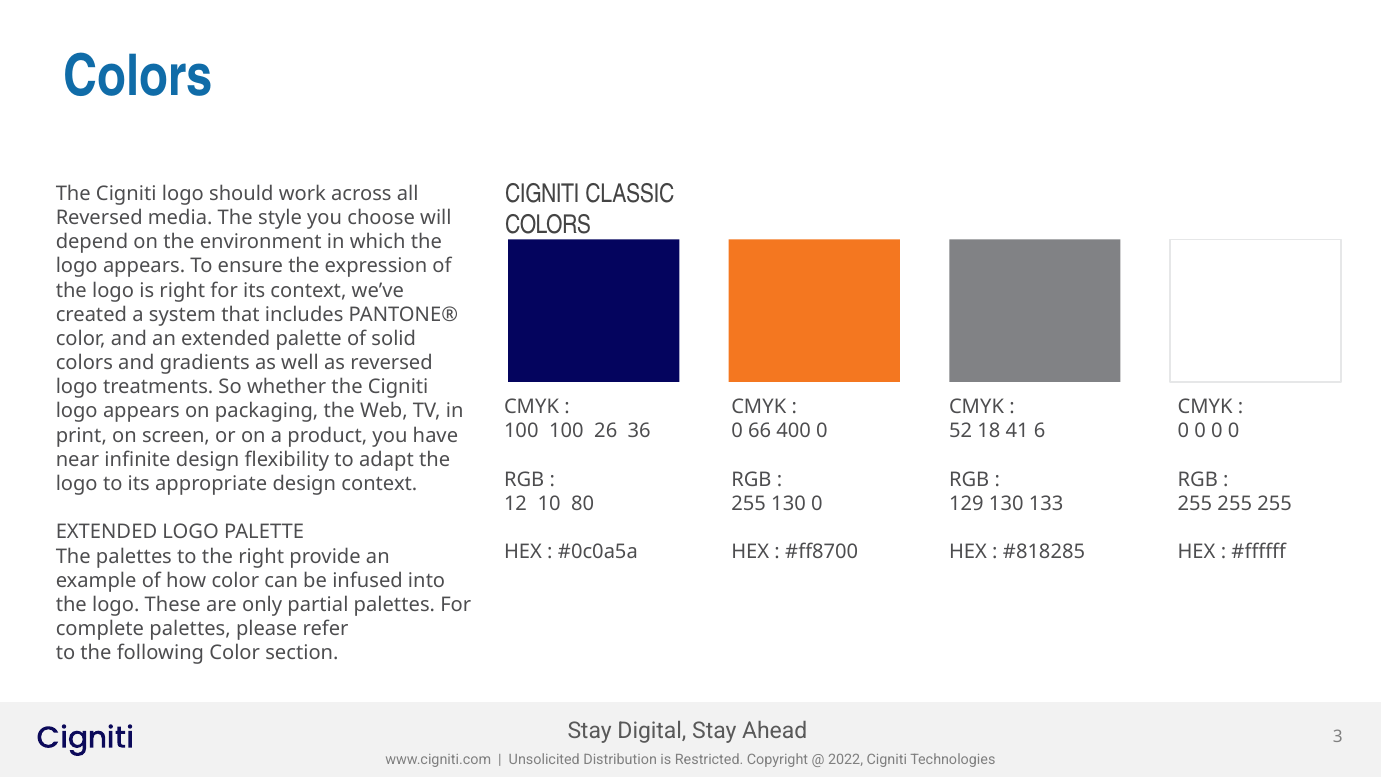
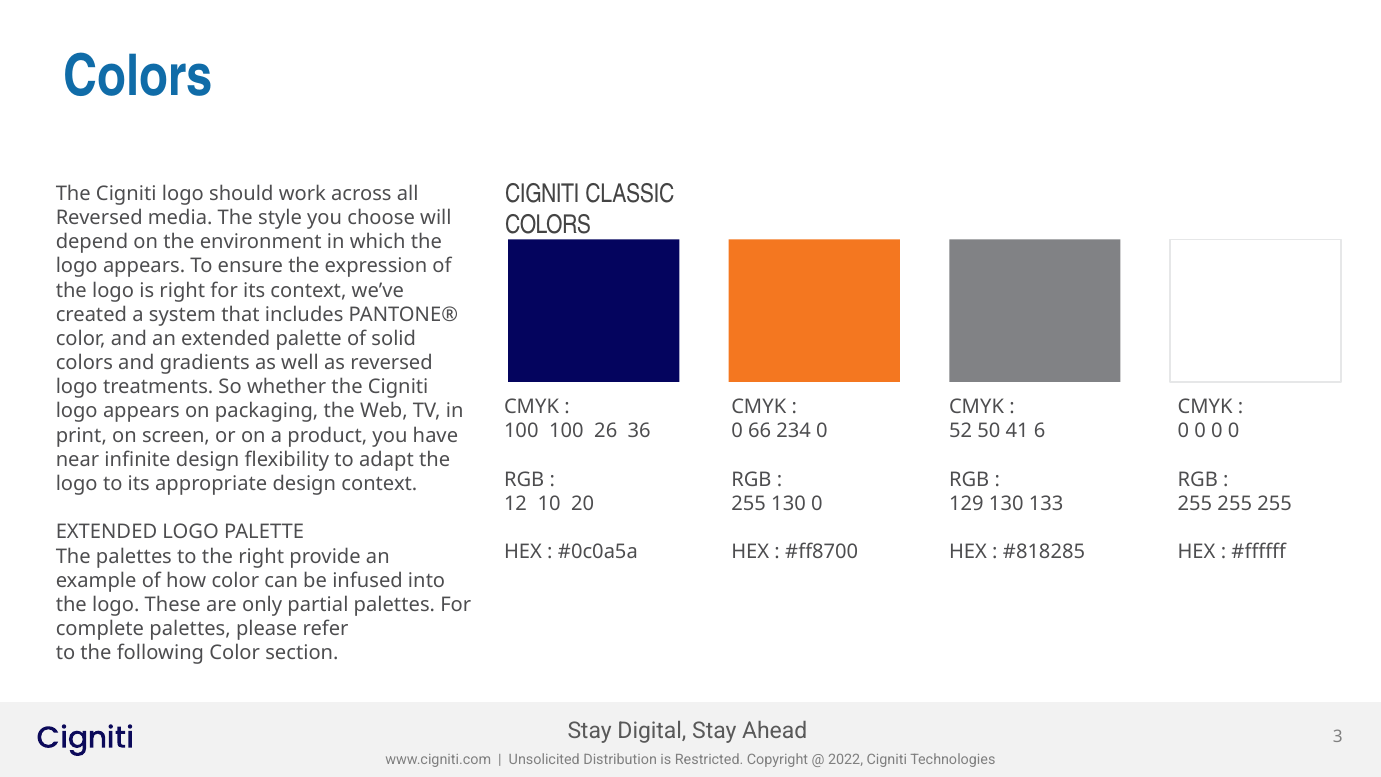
400: 400 -> 234 (794, 431)
18: 18 -> 50 (989, 431)
80: 80 -> 20 (583, 504)
